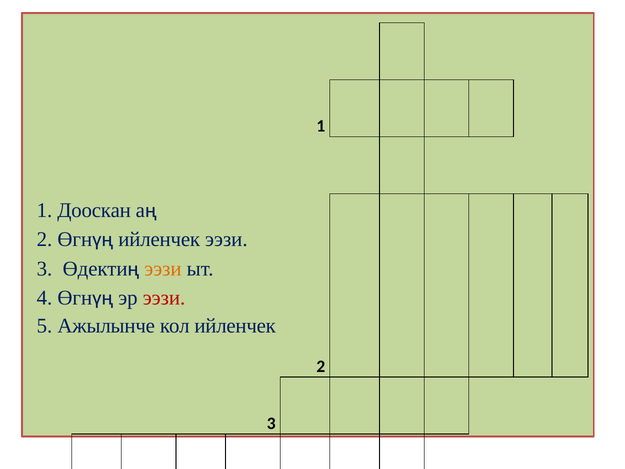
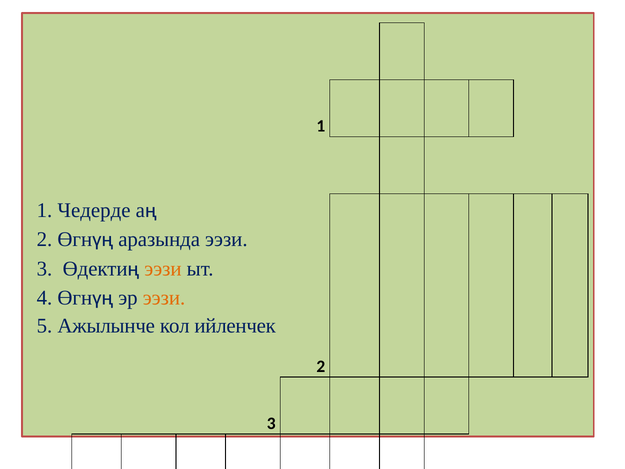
Дооскан: Дооскан -> Чедерде (94, 210)
Өгнүң ийленчек: ийленчек -> аразында (159, 239)
ээзи colour: red -> orange (164, 298)
